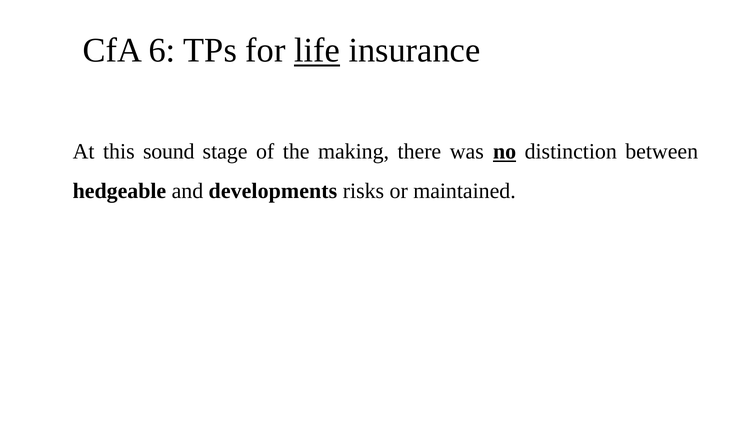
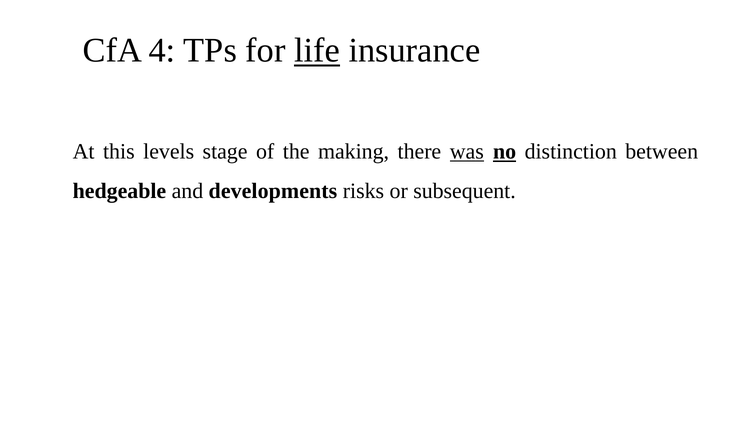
6: 6 -> 4 (162, 50)
sound: sound -> levels (169, 151)
was underline: none -> present (467, 151)
maintained: maintained -> subsequent (465, 191)
